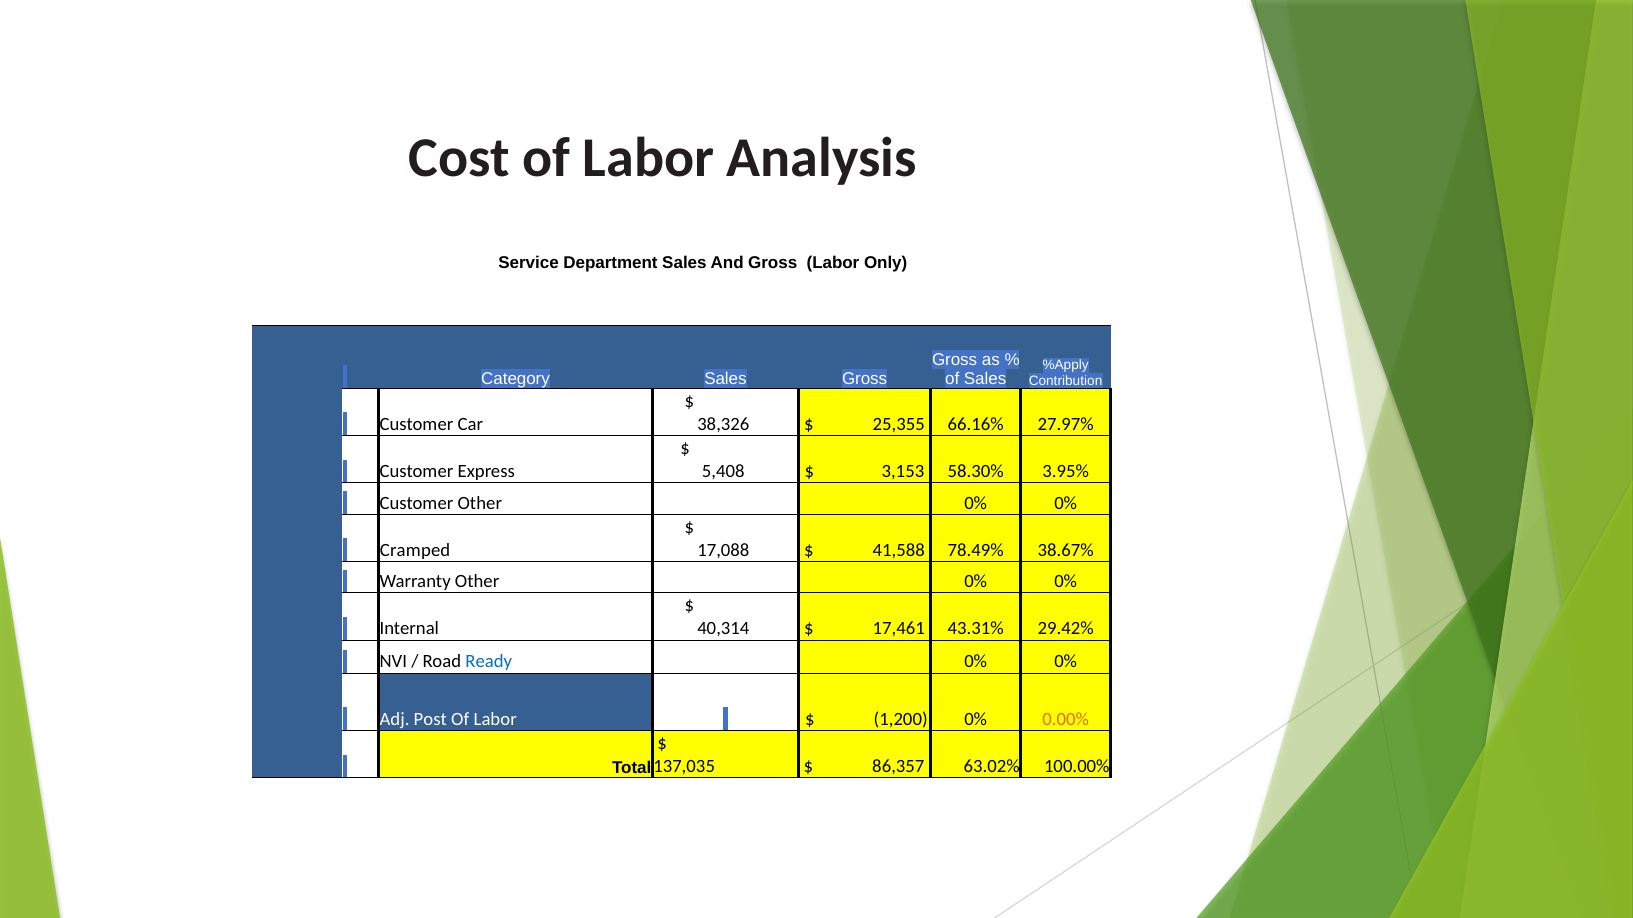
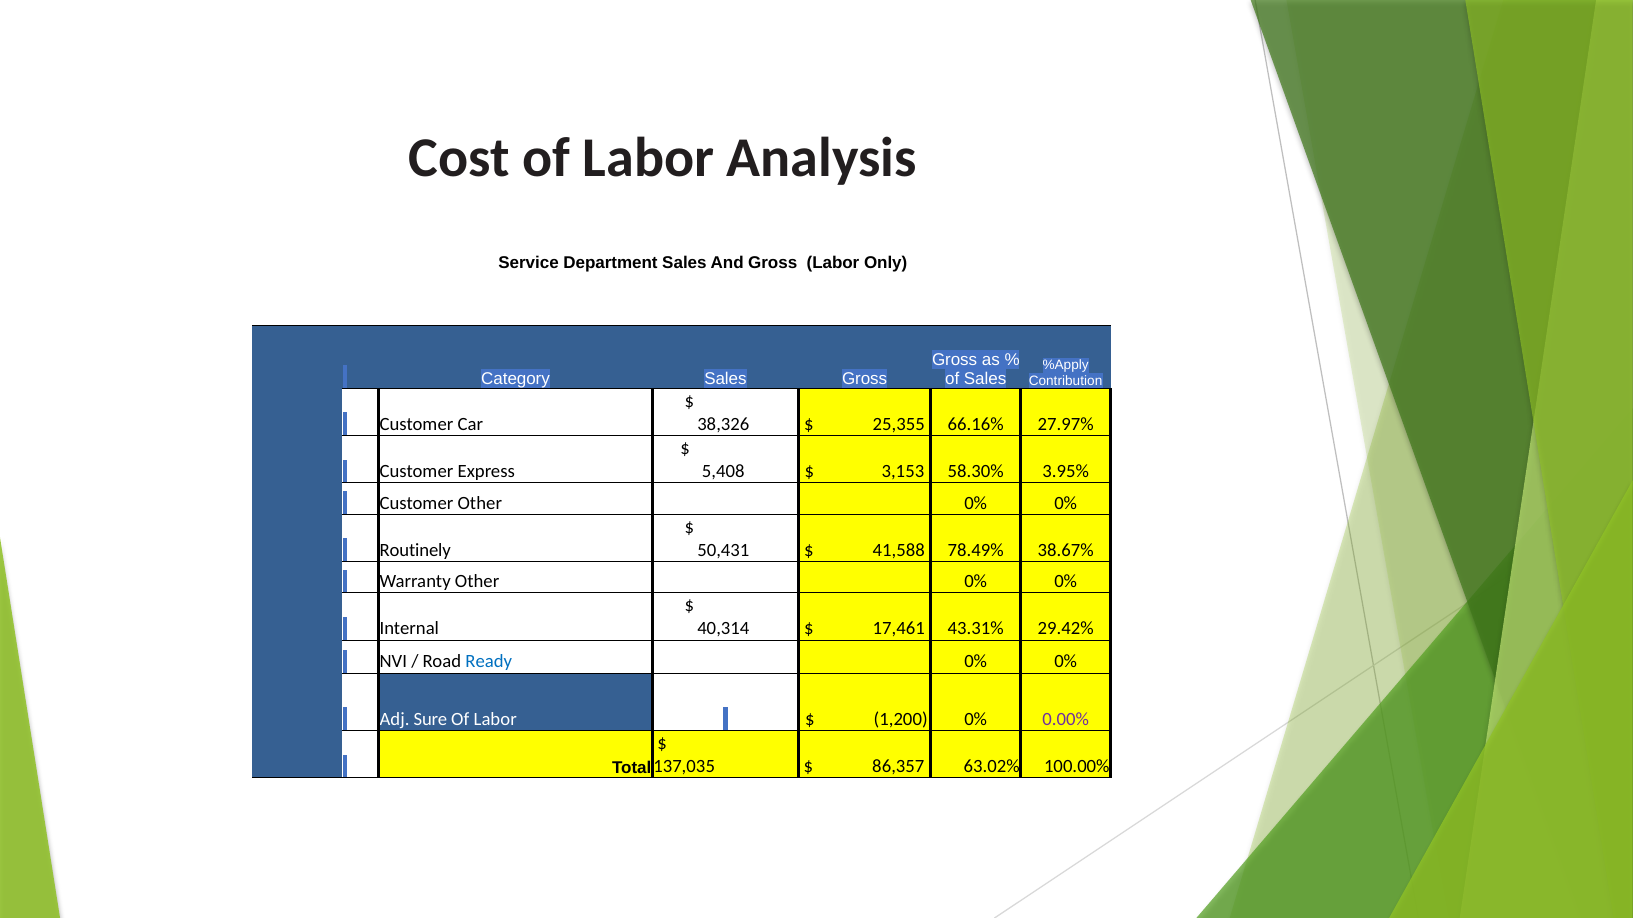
Cramped: Cramped -> Routinely (415, 550)
17,088: 17,088 -> 50,431 (723, 550)
Post: Post -> Sure (430, 720)
0.00% colour: orange -> purple (1066, 720)
